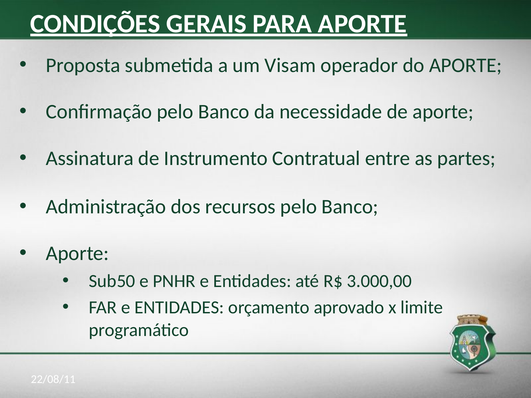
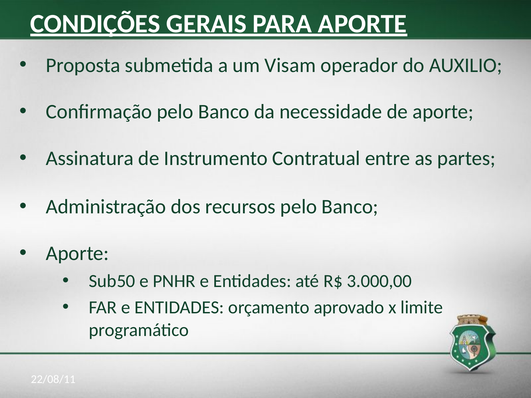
do APORTE: APORTE -> AUXILIO (466, 65)
